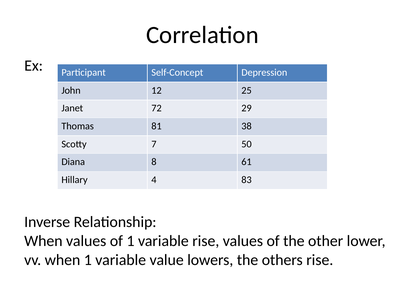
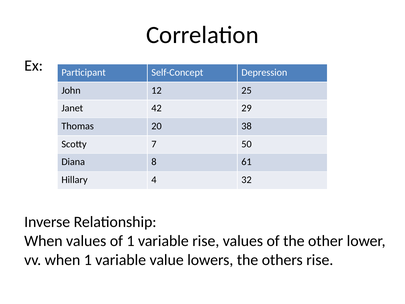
72: 72 -> 42 (157, 108)
81: 81 -> 20 (157, 126)
83: 83 -> 32 (247, 180)
